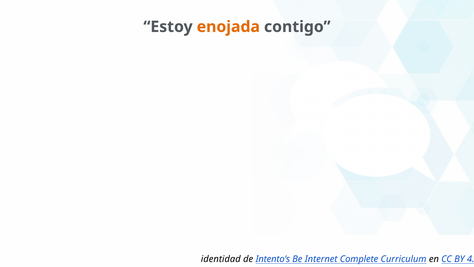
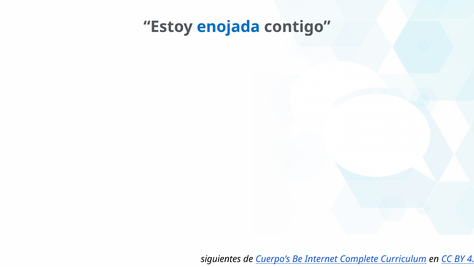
enojada colour: orange -> blue (228, 27)
identidad: identidad -> siguientes (221, 259)
Intento’s: Intento’s -> Cuerpo’s (273, 259)
